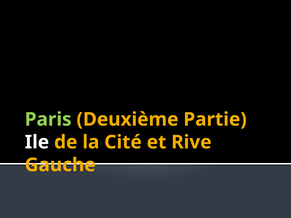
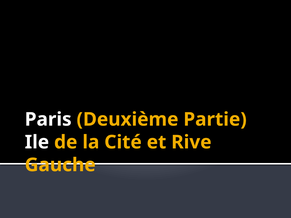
Paris colour: light green -> white (48, 120)
